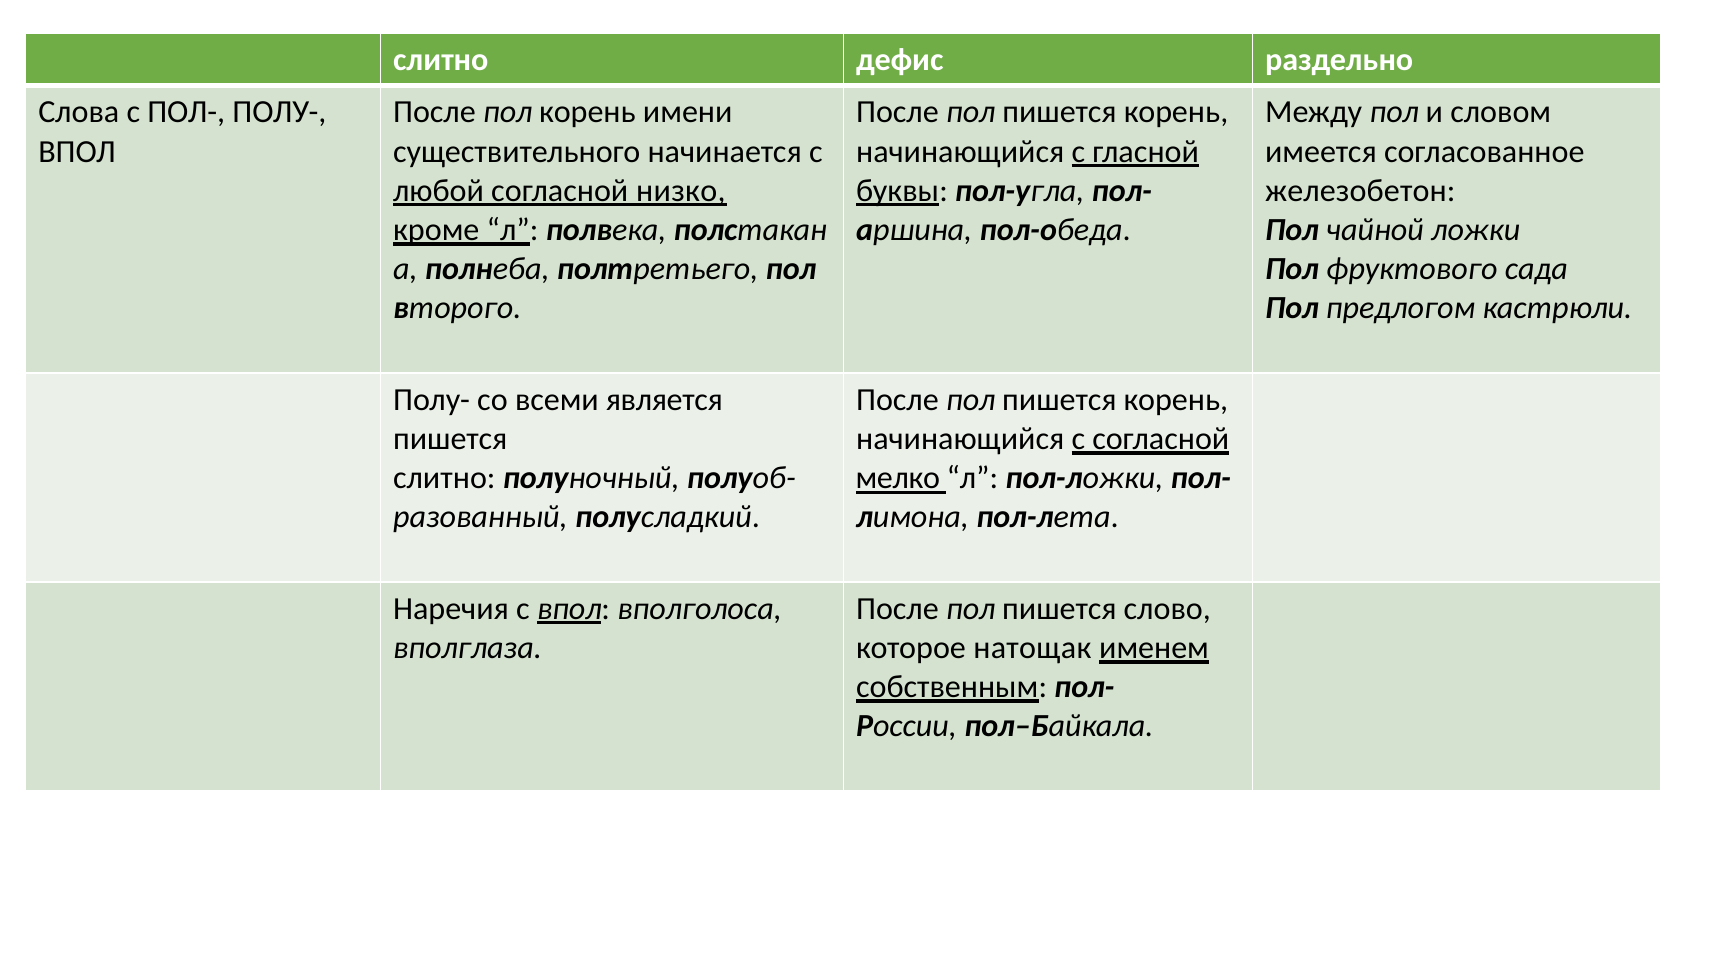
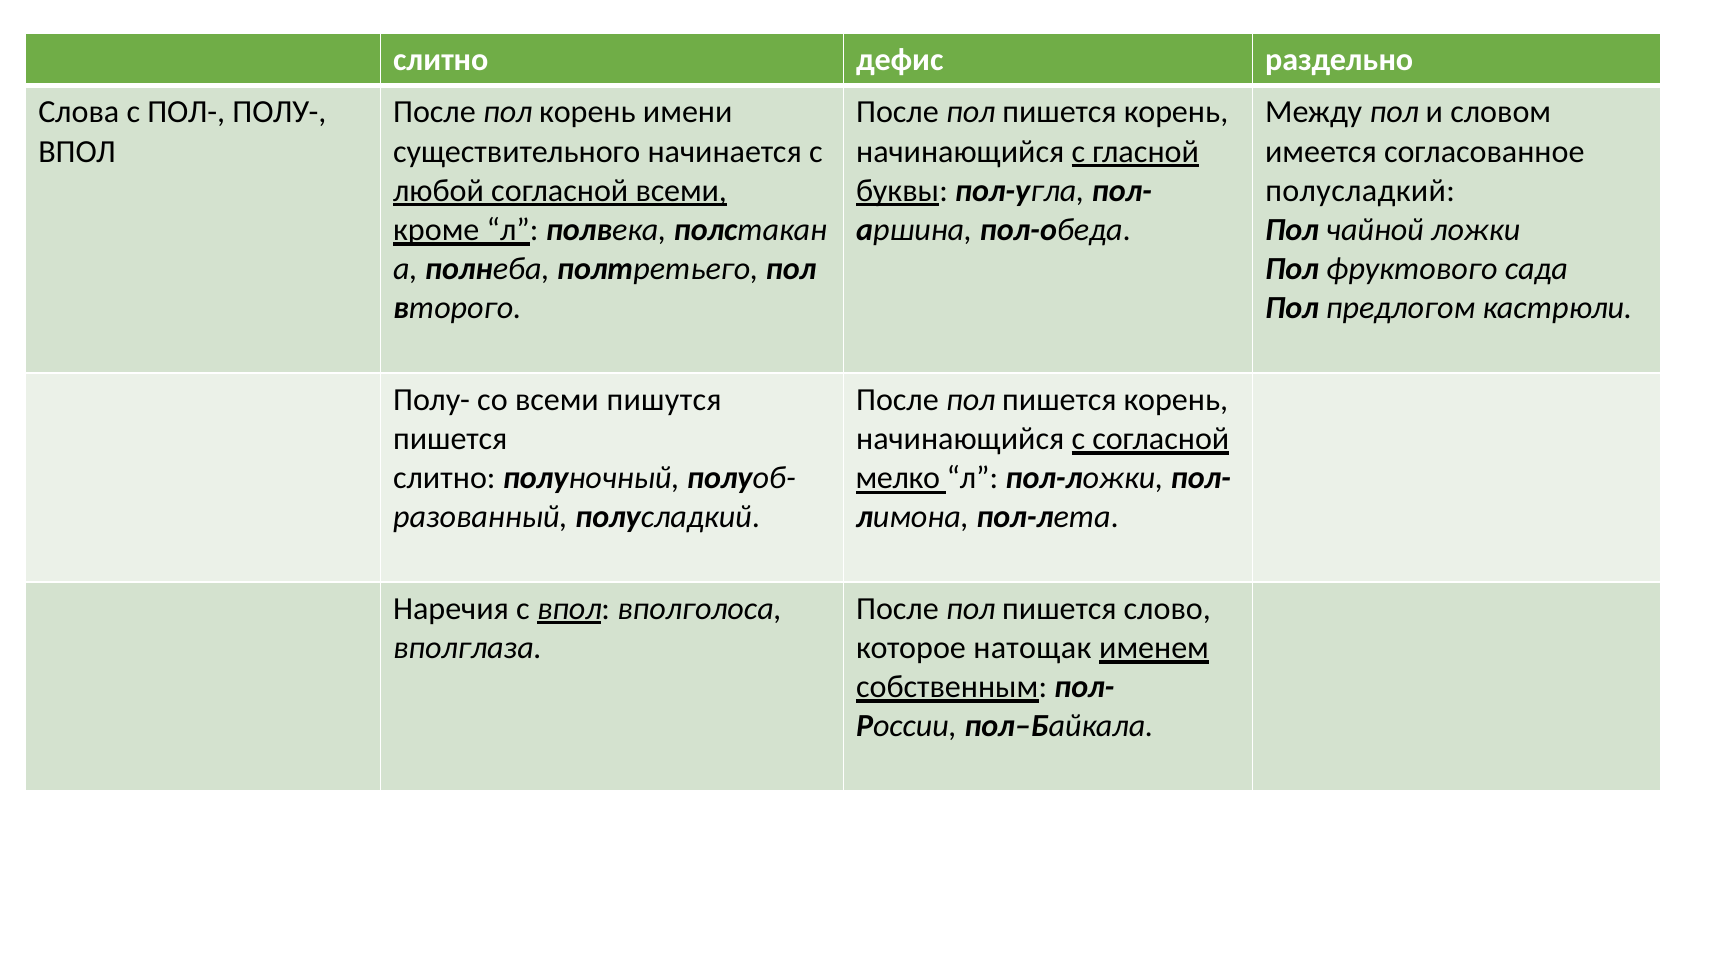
согласной низко: низко -> всеми (681, 191)
железобетон: железобетон -> полусладкий (1360, 191)
является: является -> пишутся (664, 400)
